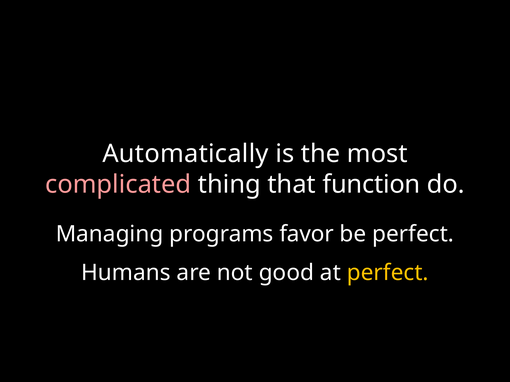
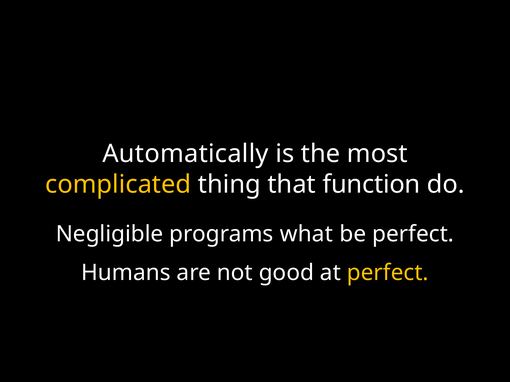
complicated colour: pink -> yellow (118, 185)
Managing: Managing -> Negligible (110, 234)
favor: favor -> what (306, 234)
